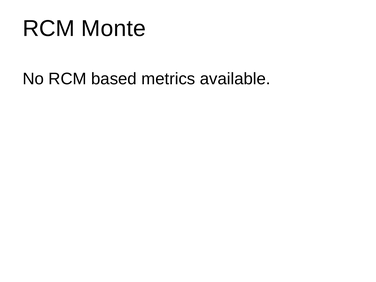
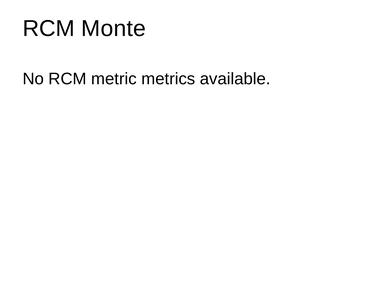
based: based -> metric (114, 79)
